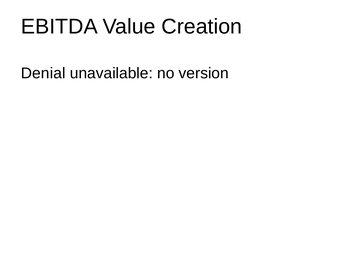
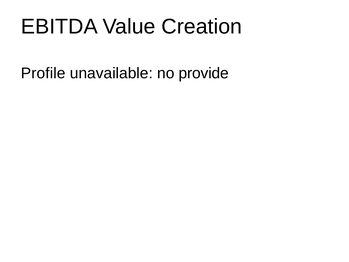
Denial: Denial -> Profile (43, 73)
version: version -> provide (204, 73)
